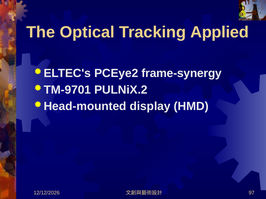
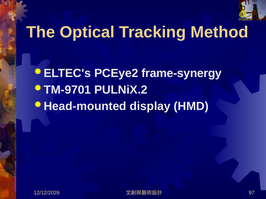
Applied: Applied -> Method (219, 32)
